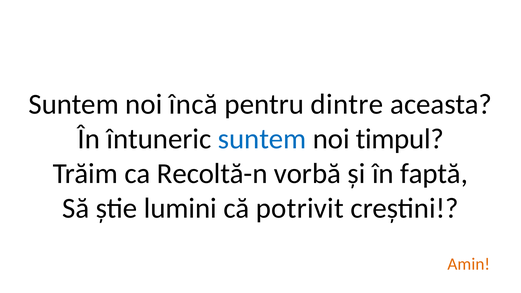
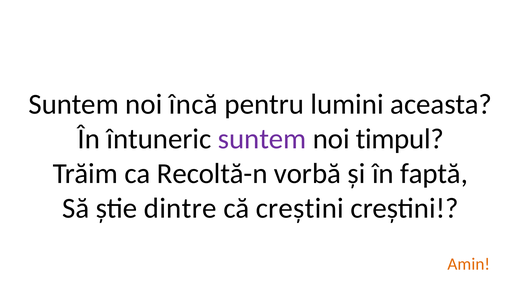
dintre: dintre -> lumini (347, 104)
suntem colour: blue -> purple (262, 139)
lumini: lumini -> dintre (180, 208)
că potrivit: potrivit -> creștini (300, 208)
